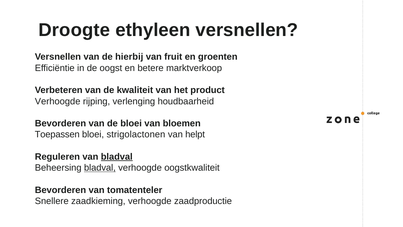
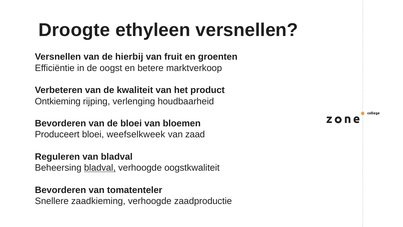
Verhoogde: Verhoogde -> Ontkieming (58, 101)
Toepassen: Toepassen -> Produceert (57, 134)
strigolactonen: strigolactonen -> weefselkweek (136, 134)
helpt: helpt -> zaad (195, 134)
bladval underline: present -> none (117, 157)
